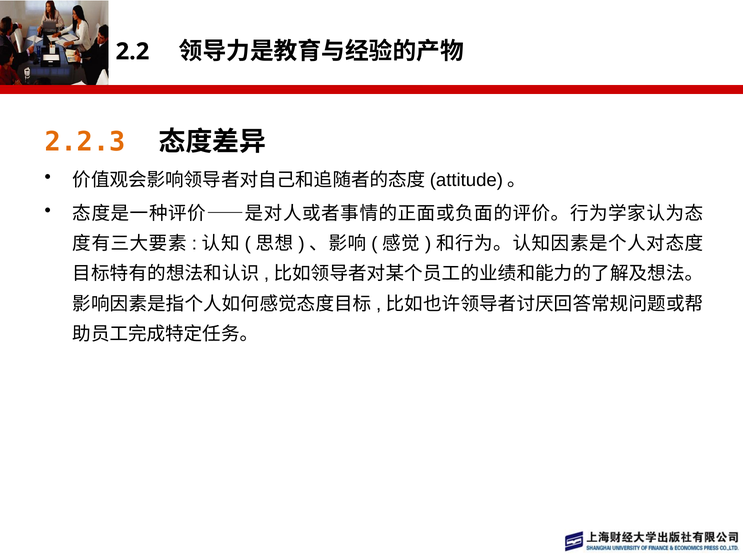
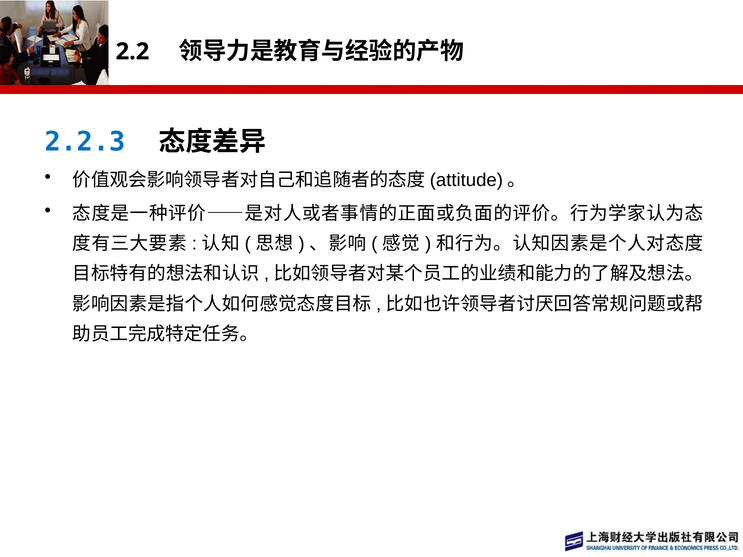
2.2.3 colour: orange -> blue (85, 142)
